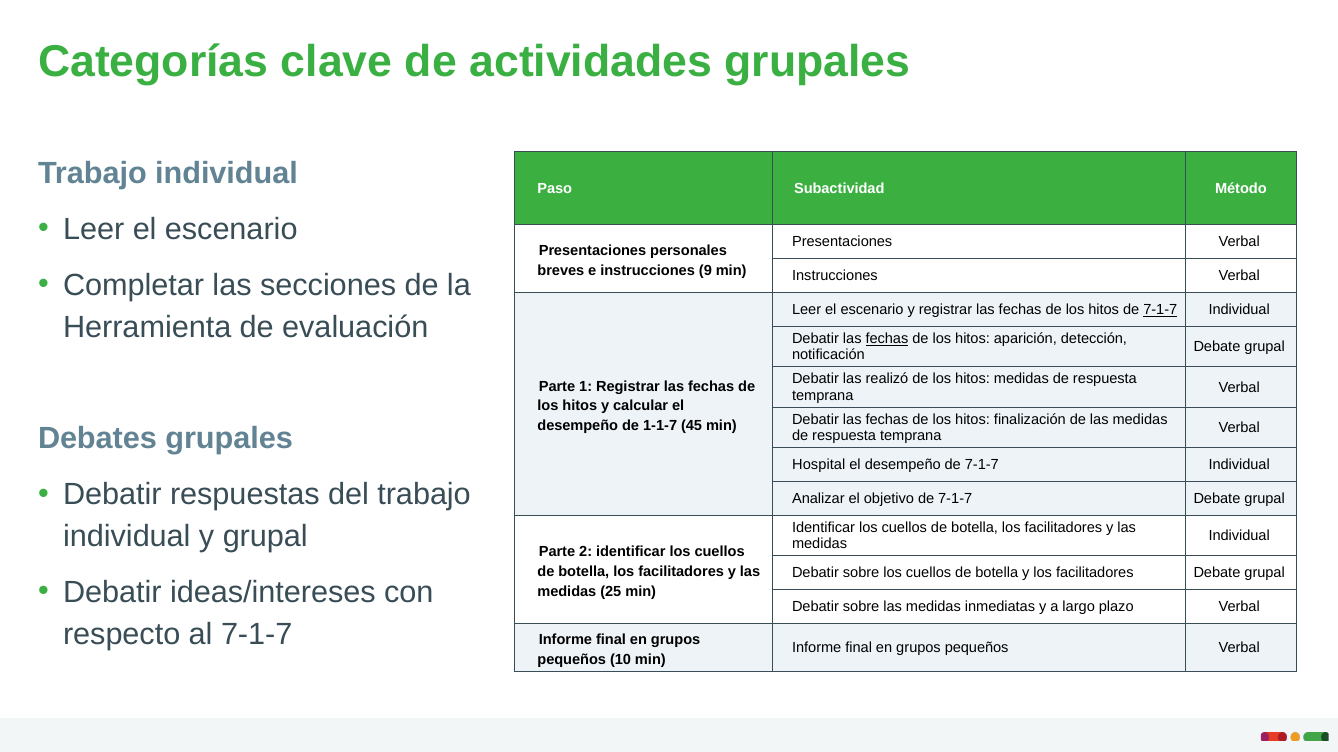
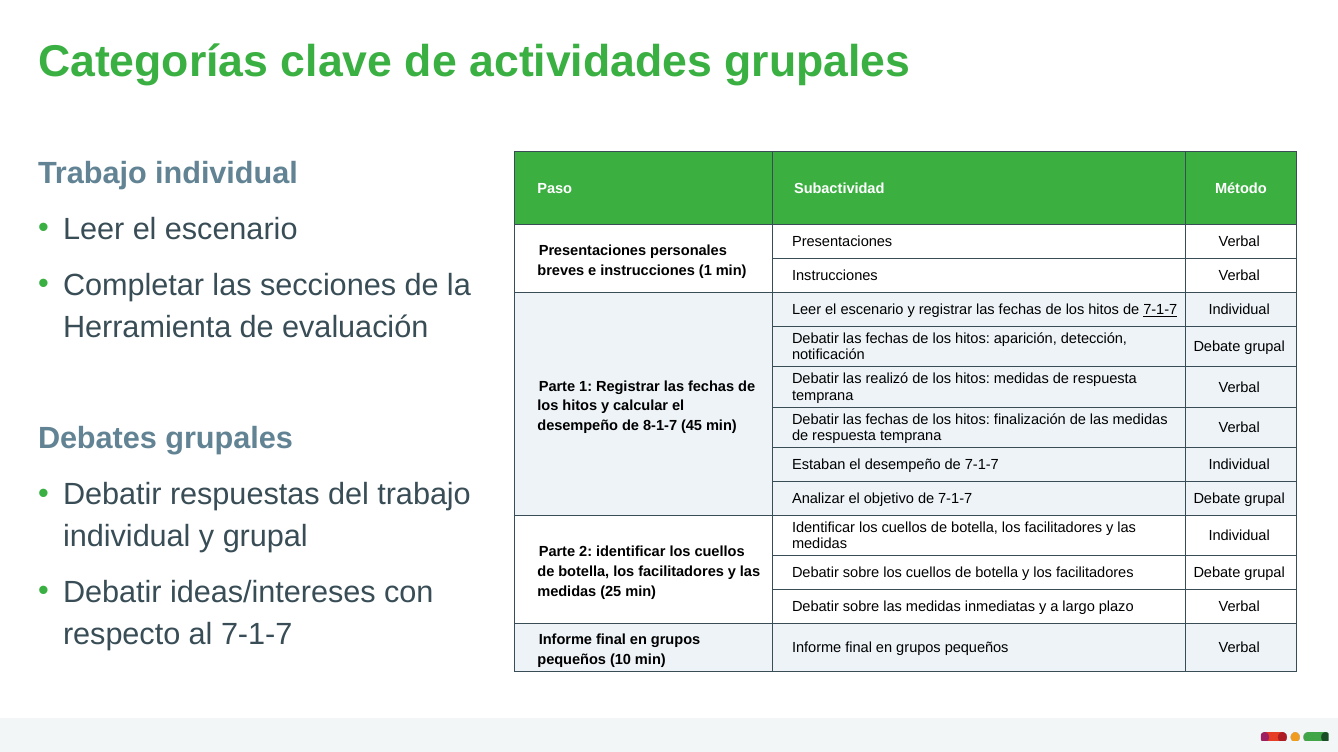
instrucciones 9: 9 -> 1 (705, 271)
fechas underline: present -> none (887, 339)
1-1-7: 1-1-7 -> 8-1-7 (660, 426)
Hospital: Hospital -> Estaban (819, 465)
